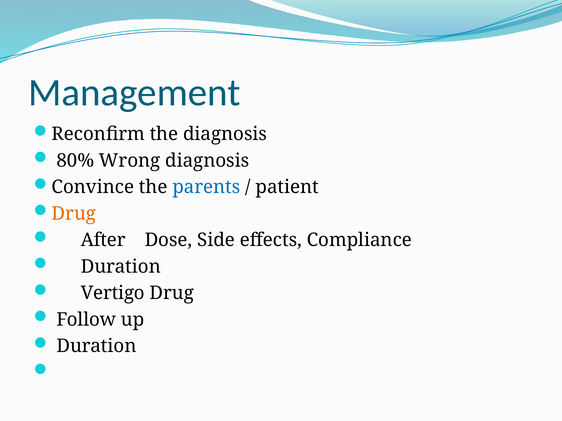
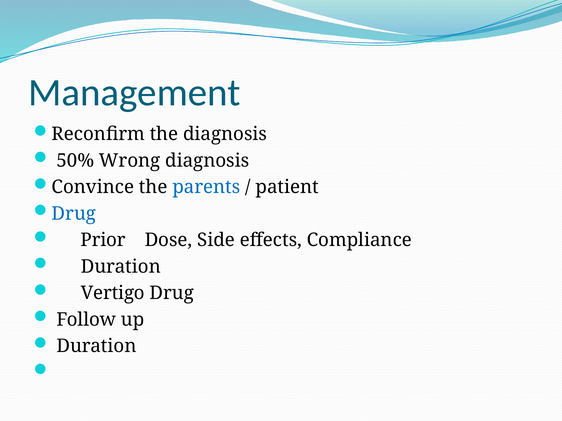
80%: 80% -> 50% (75, 161)
Drug colour: orange -> blue (74, 214)
After: After -> Prior (103, 240)
